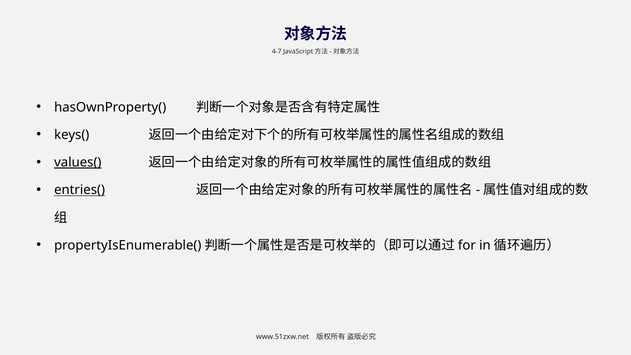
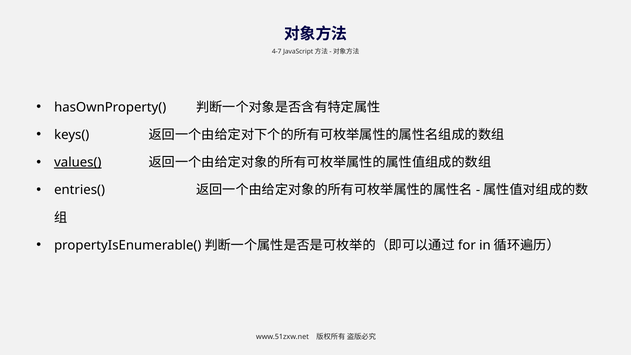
entries( underline: present -> none (80, 190)
